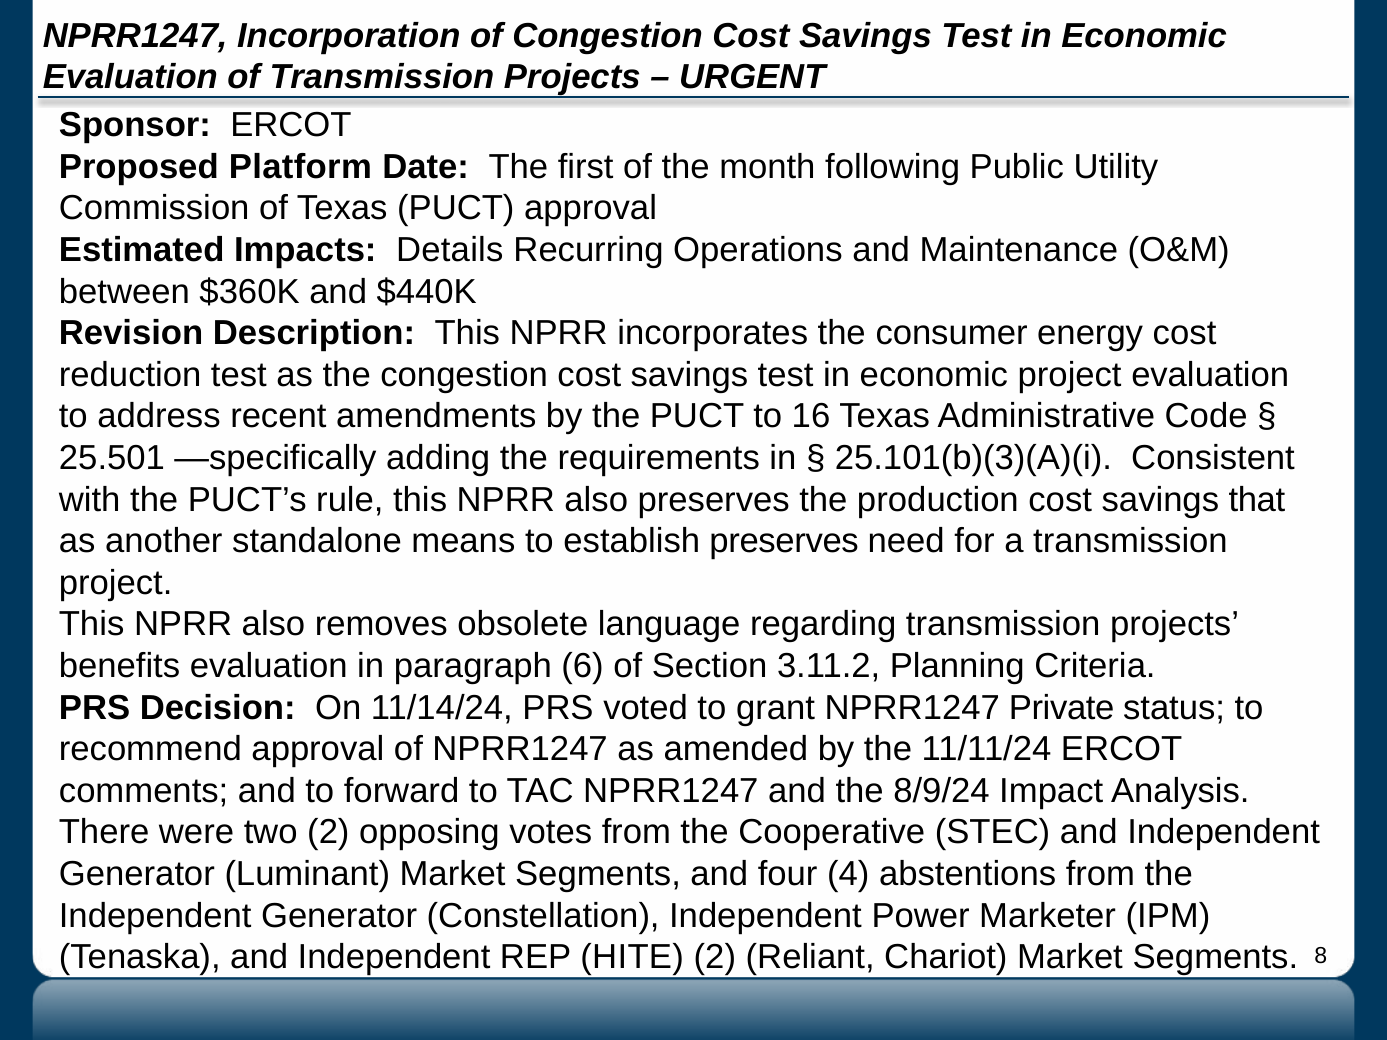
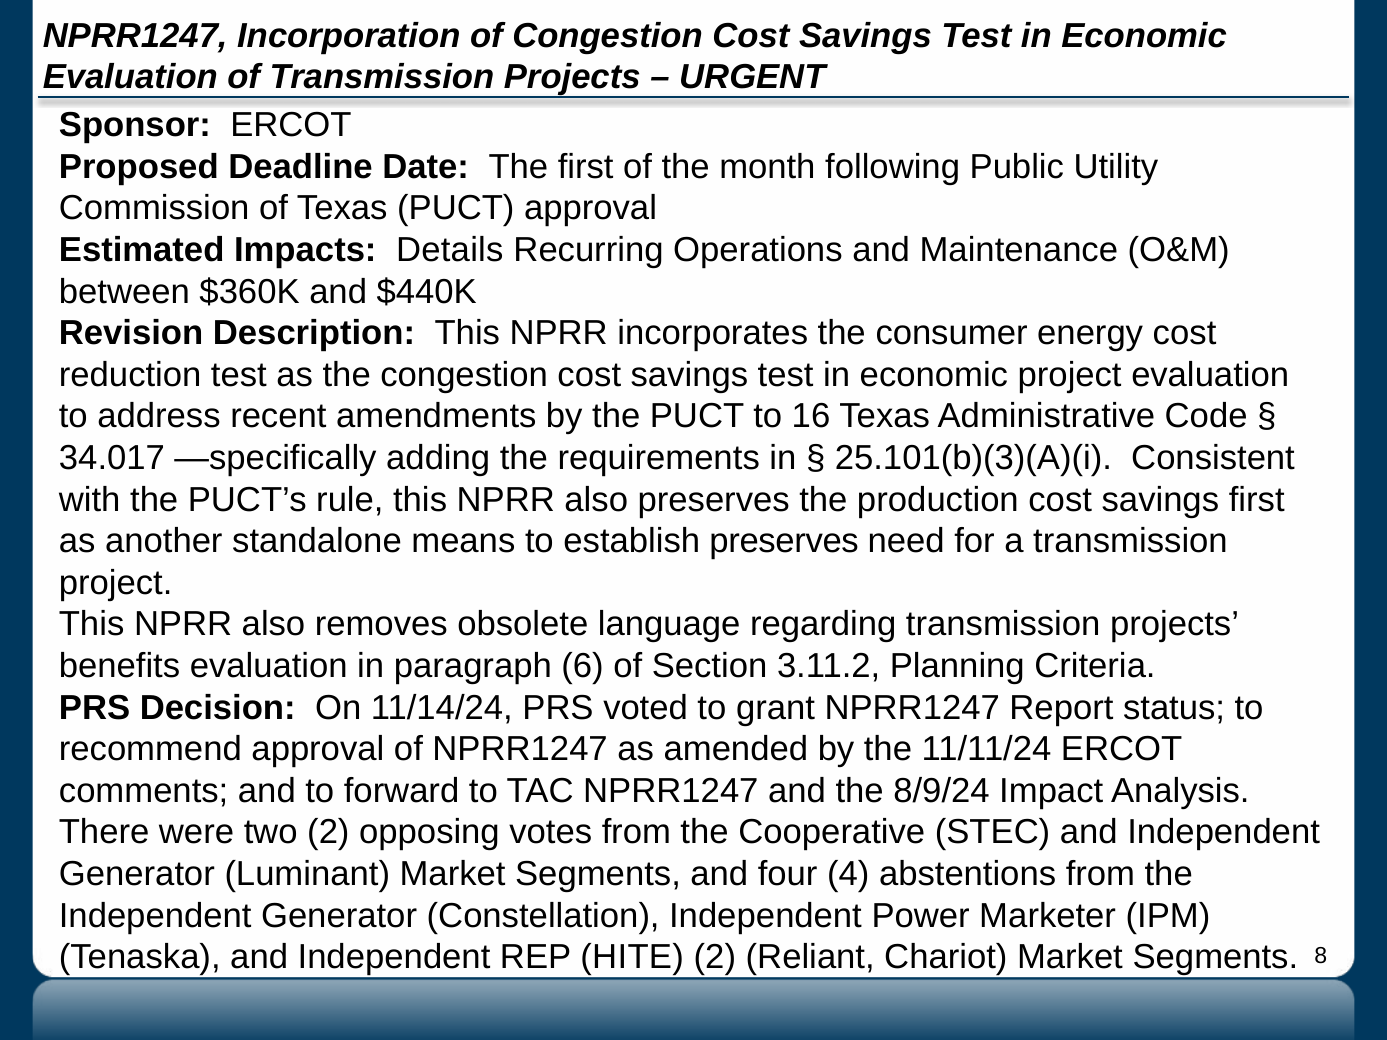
Platform: Platform -> Deadline (301, 167)
25.501: 25.501 -> 34.017 (112, 458)
savings that: that -> first (1257, 500)
Private: Private -> Report (1061, 708)
